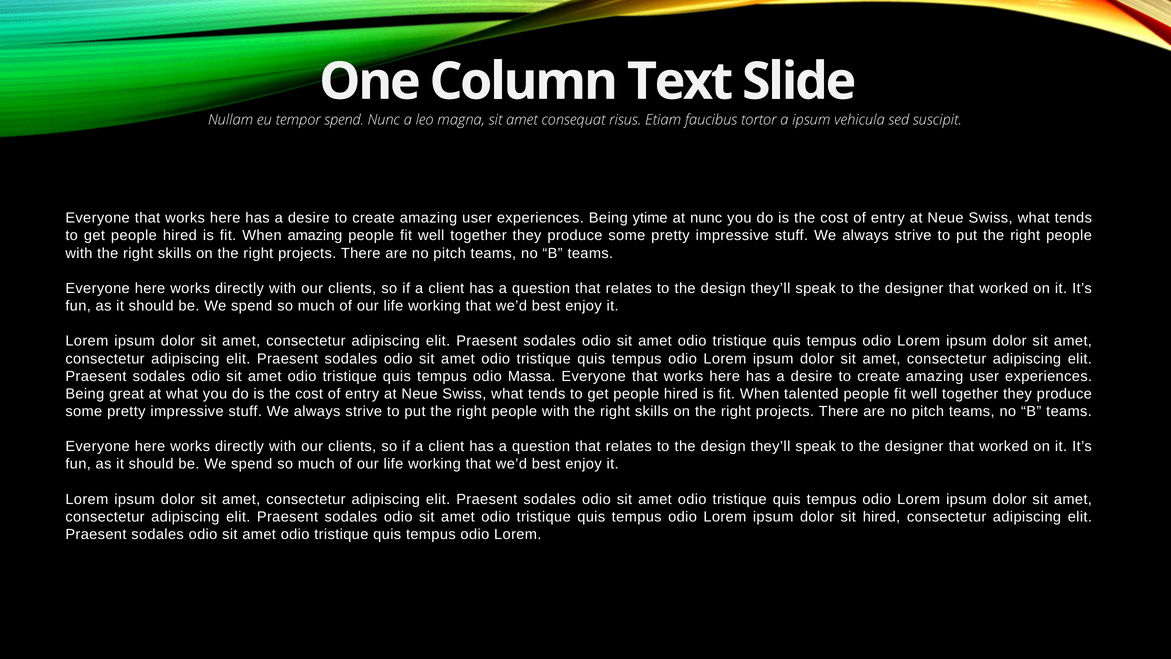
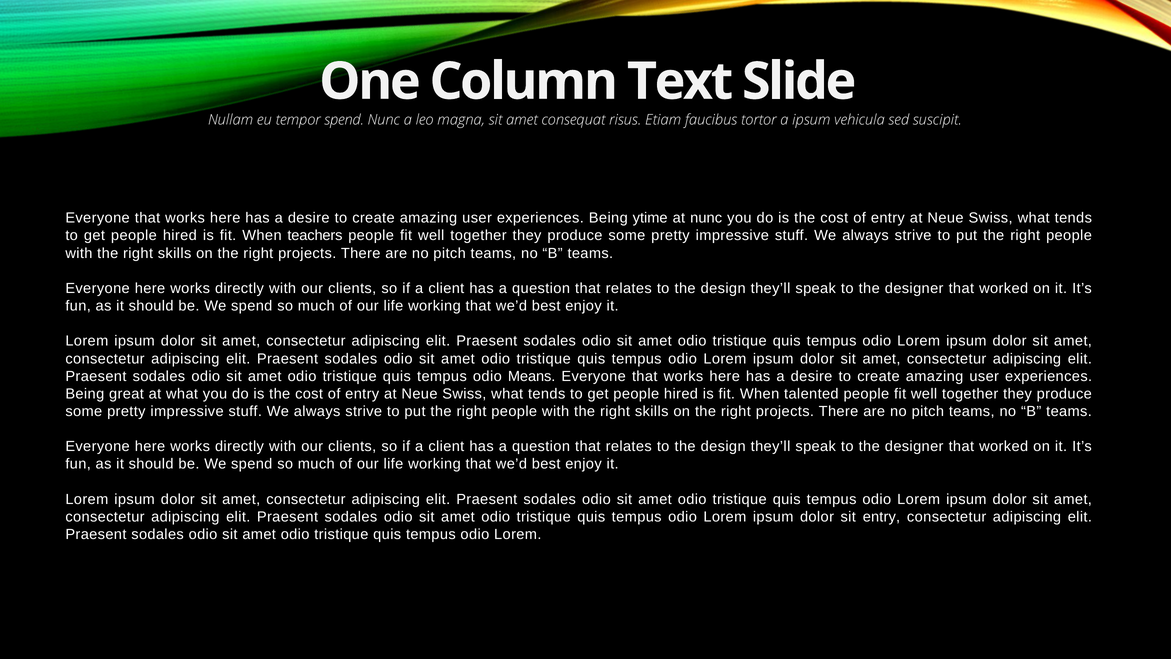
When amazing: amazing -> teachers (315, 236)
Massa: Massa -> Means (532, 376)
sit hired: hired -> entry (881, 517)
